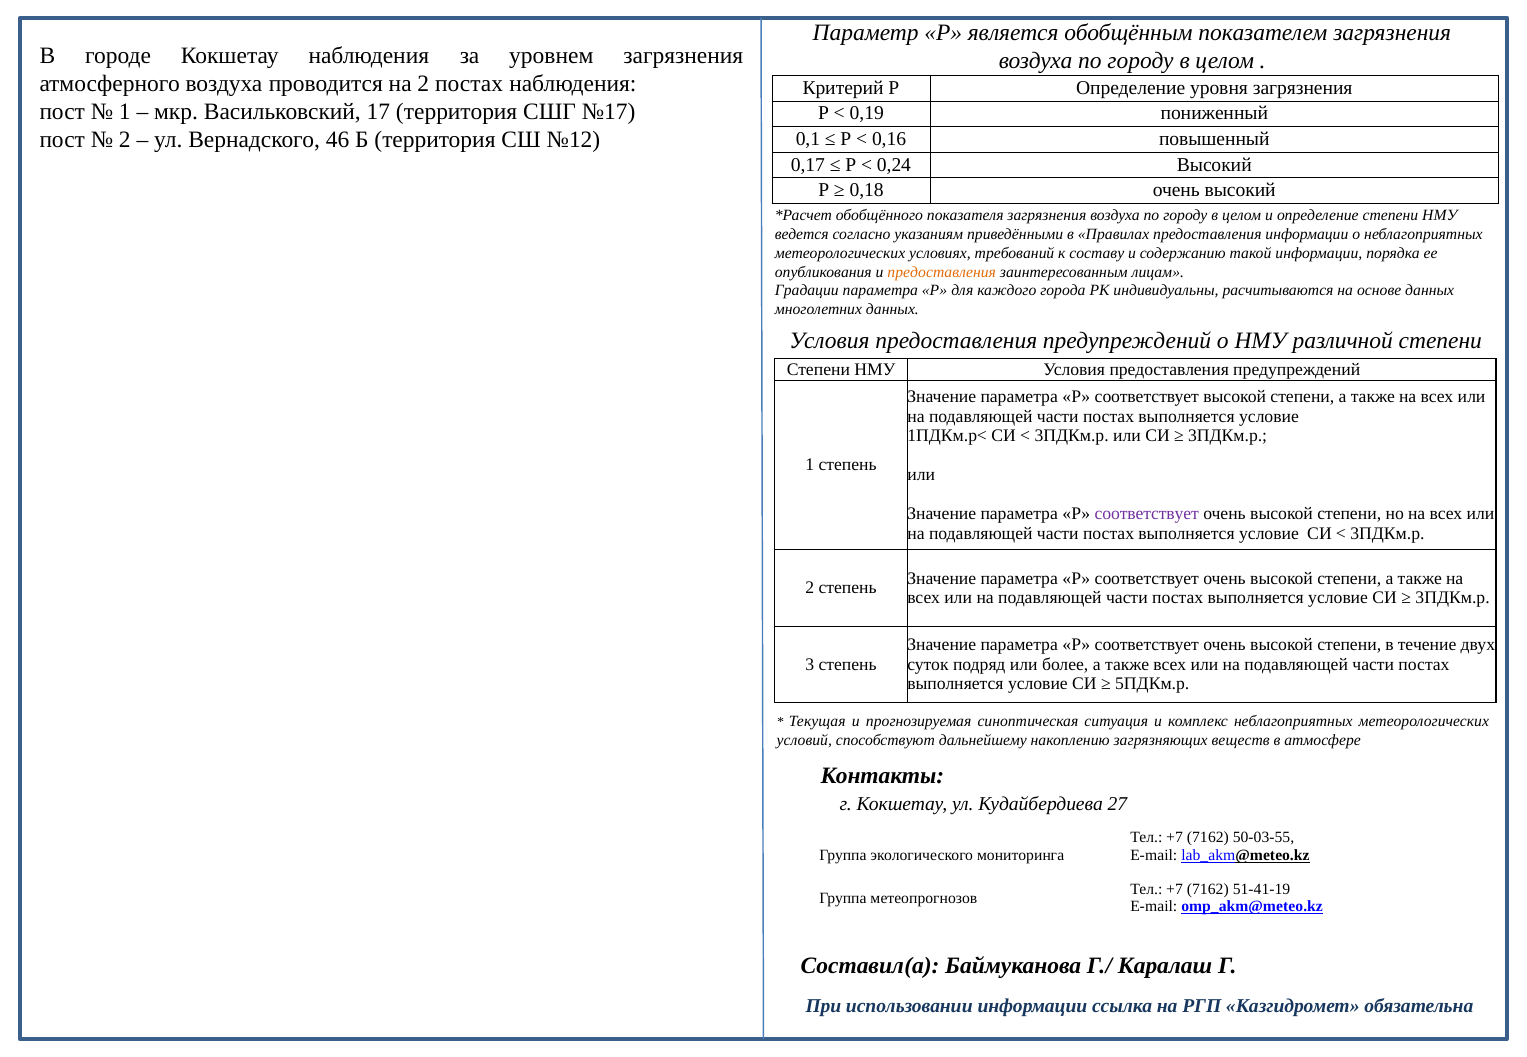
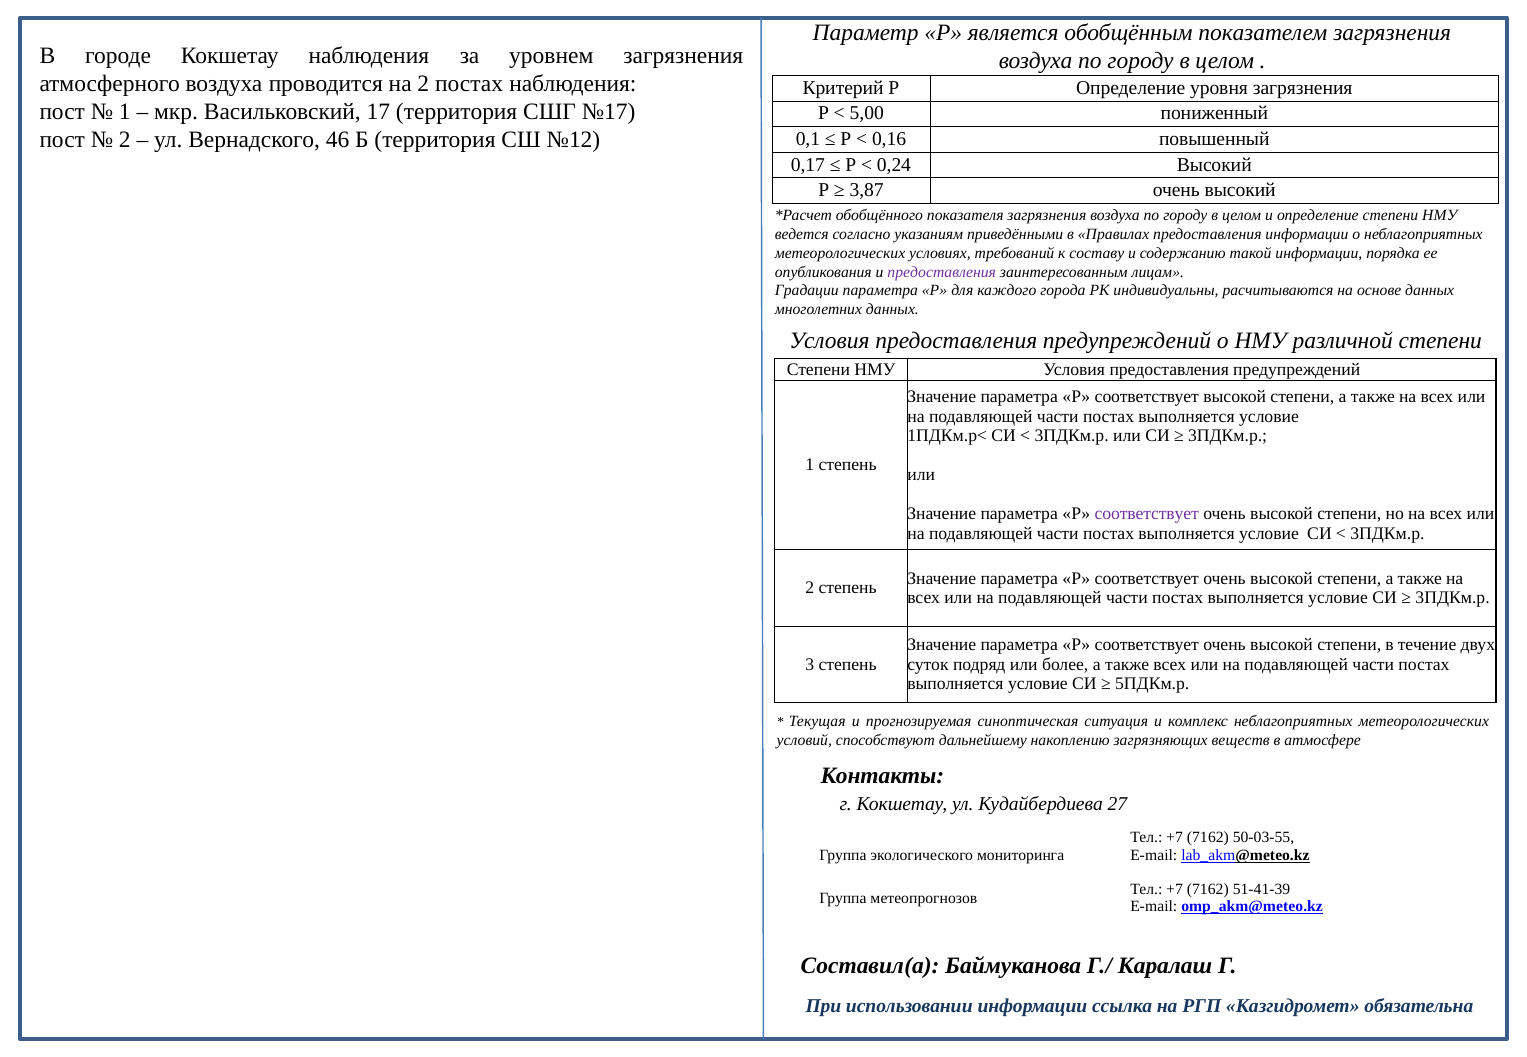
0,19: 0,19 -> 5,00 (867, 113)
0,18: 0,18 -> 3,87 (867, 190)
предоставления colour: orange -> purple (942, 272)
51-41-19: 51-41-19 -> 51-41-39 (1262, 890)
